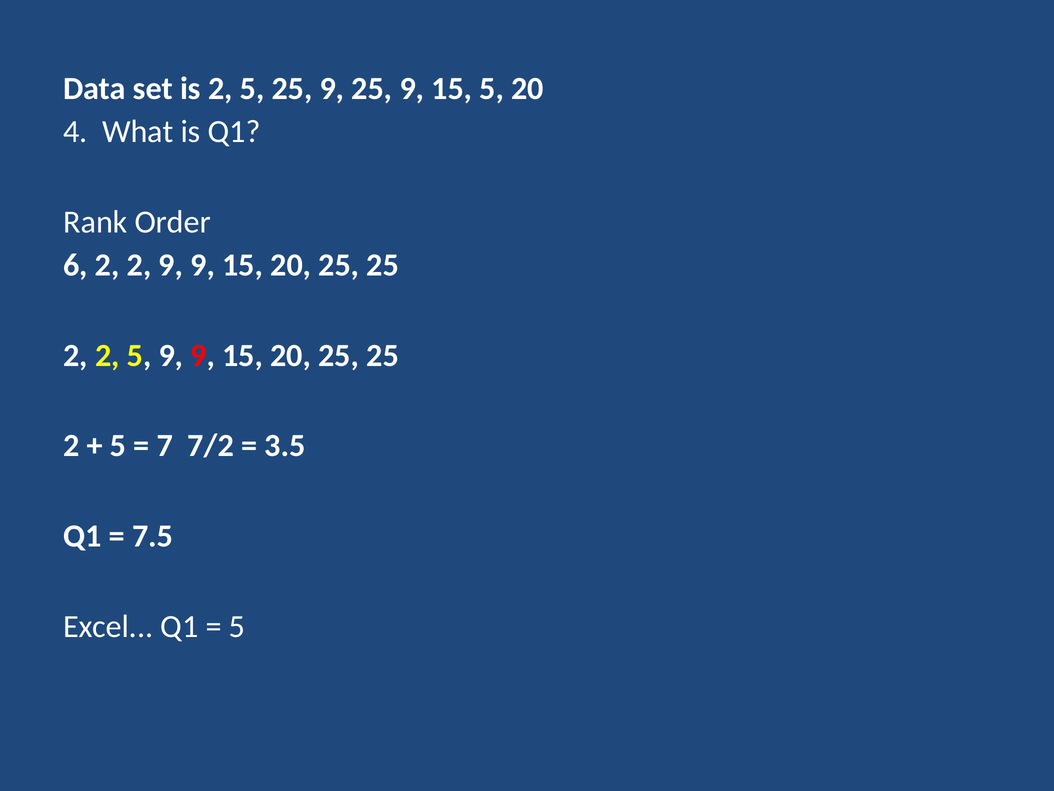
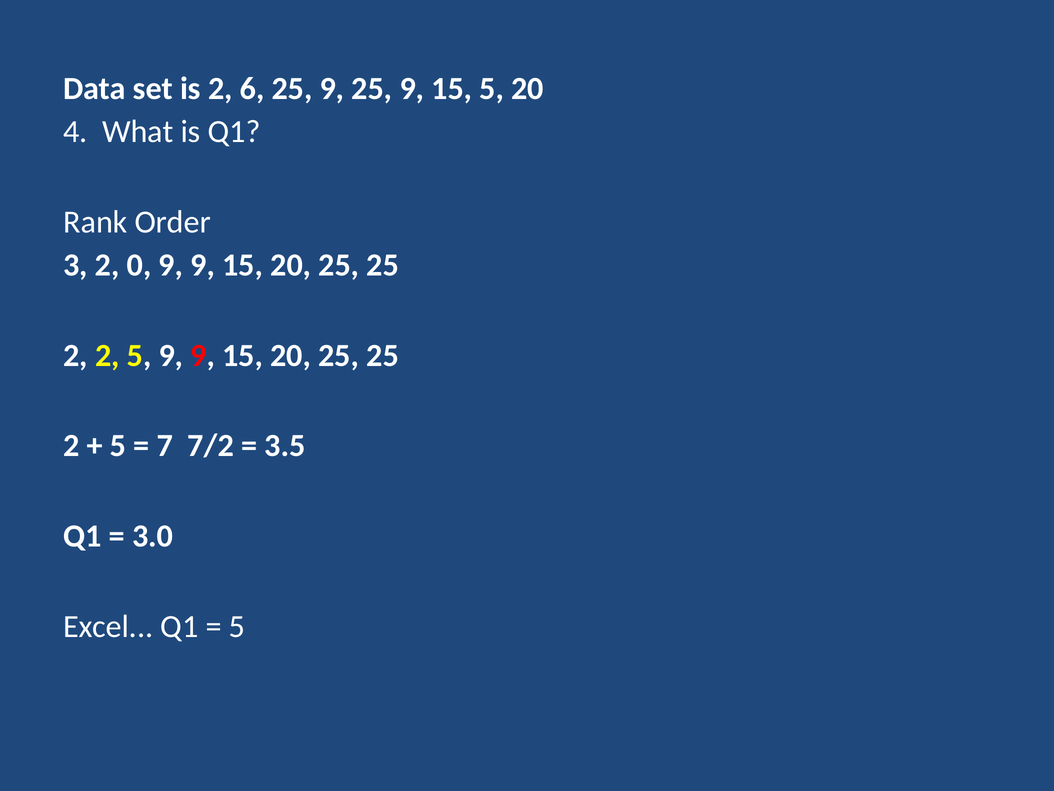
is 2 5: 5 -> 6 (252, 88)
6: 6 -> 3 (75, 265)
2: 2 -> 0 (139, 265)
7.5: 7.5 -> 3.0 (153, 536)
